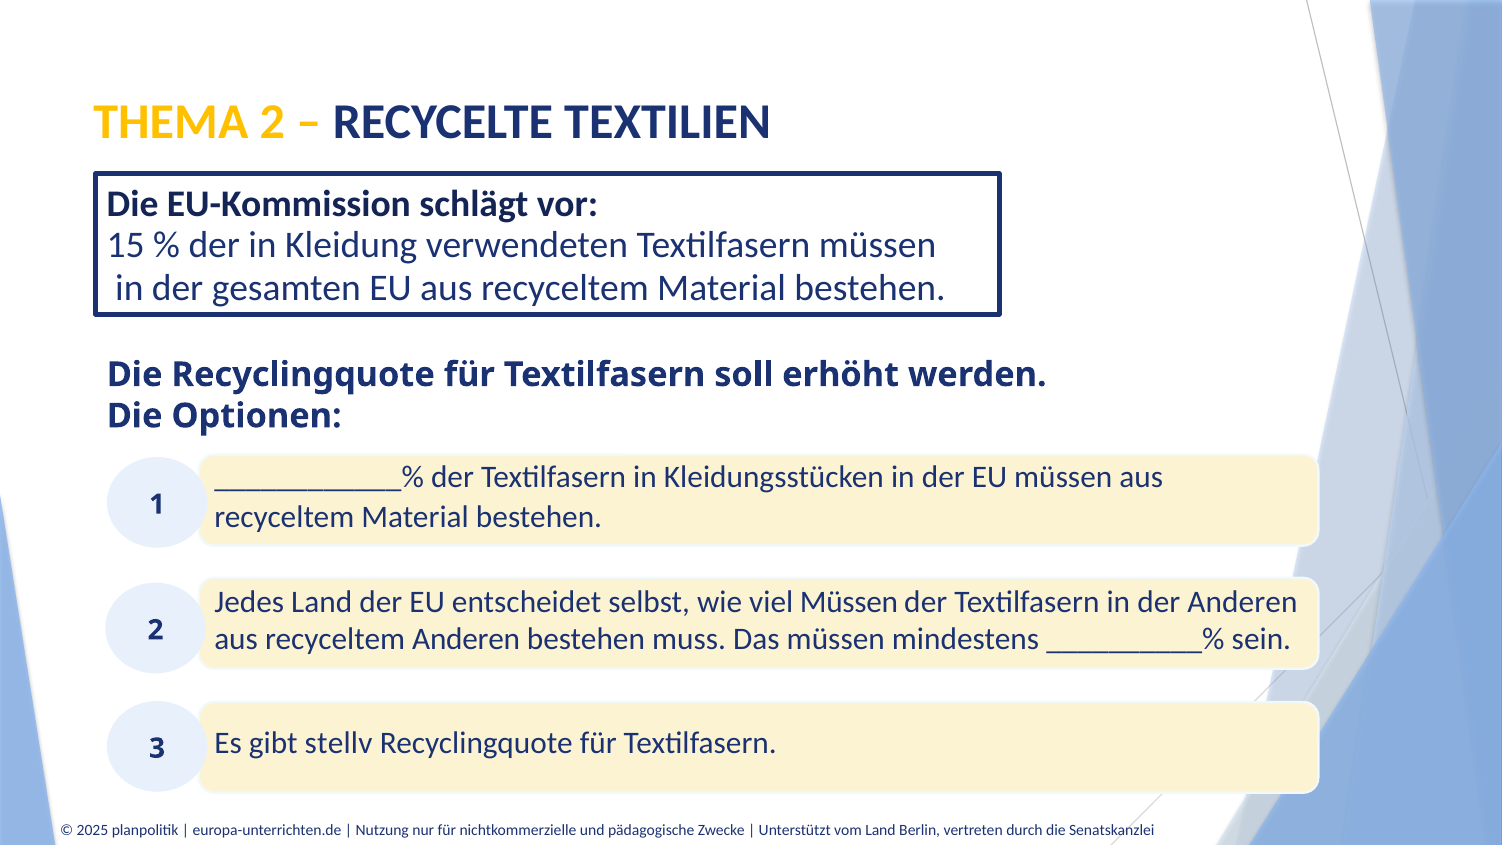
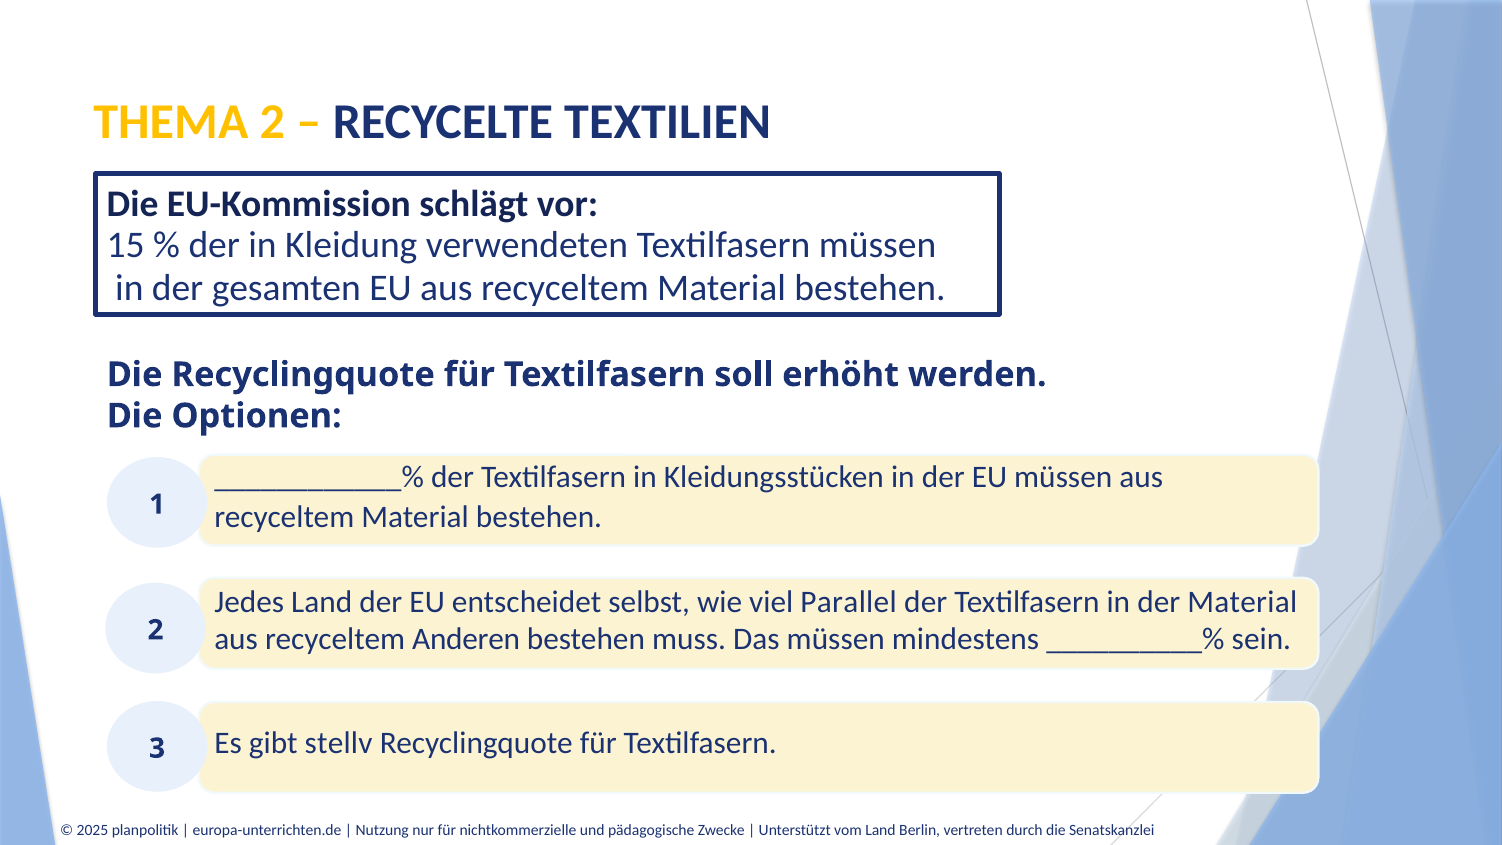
viel Müssen: Müssen -> Parallel (849, 602)
der Anderen: Anderen -> Material (1242, 602)
